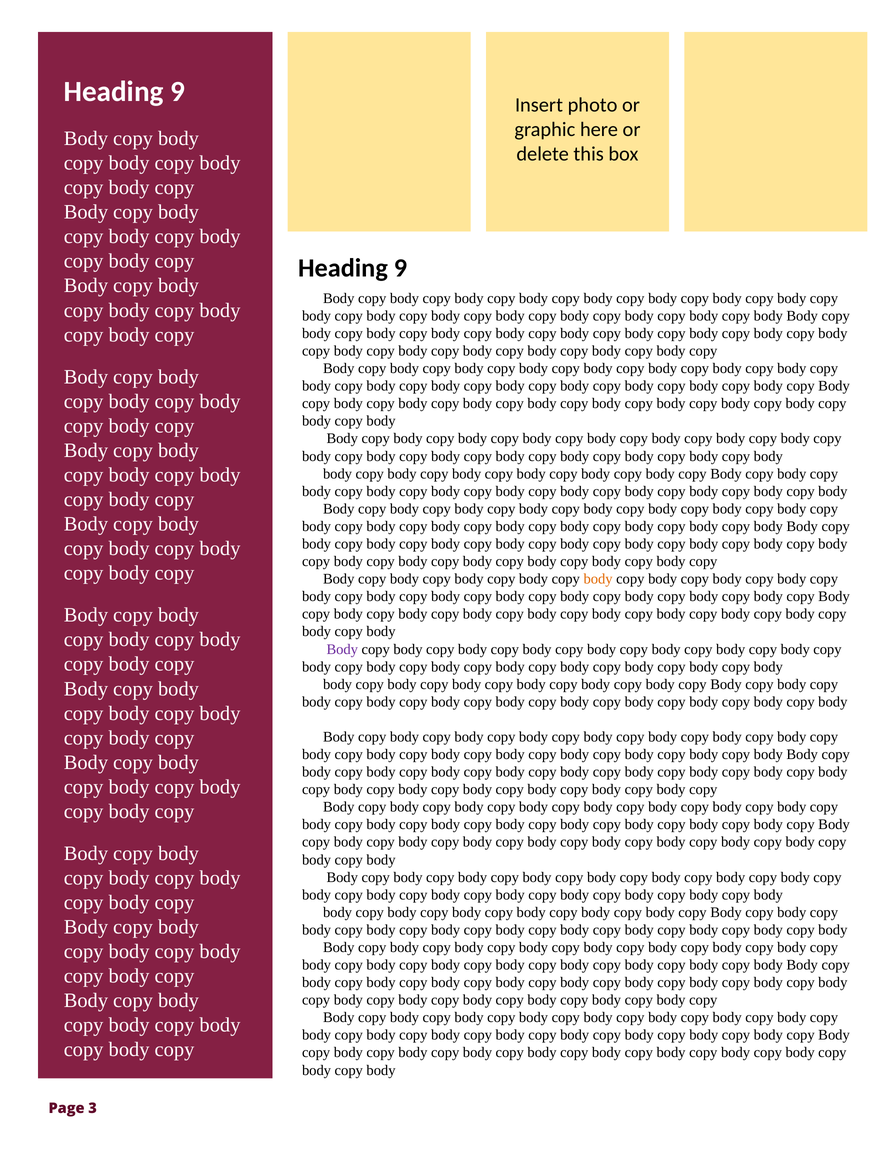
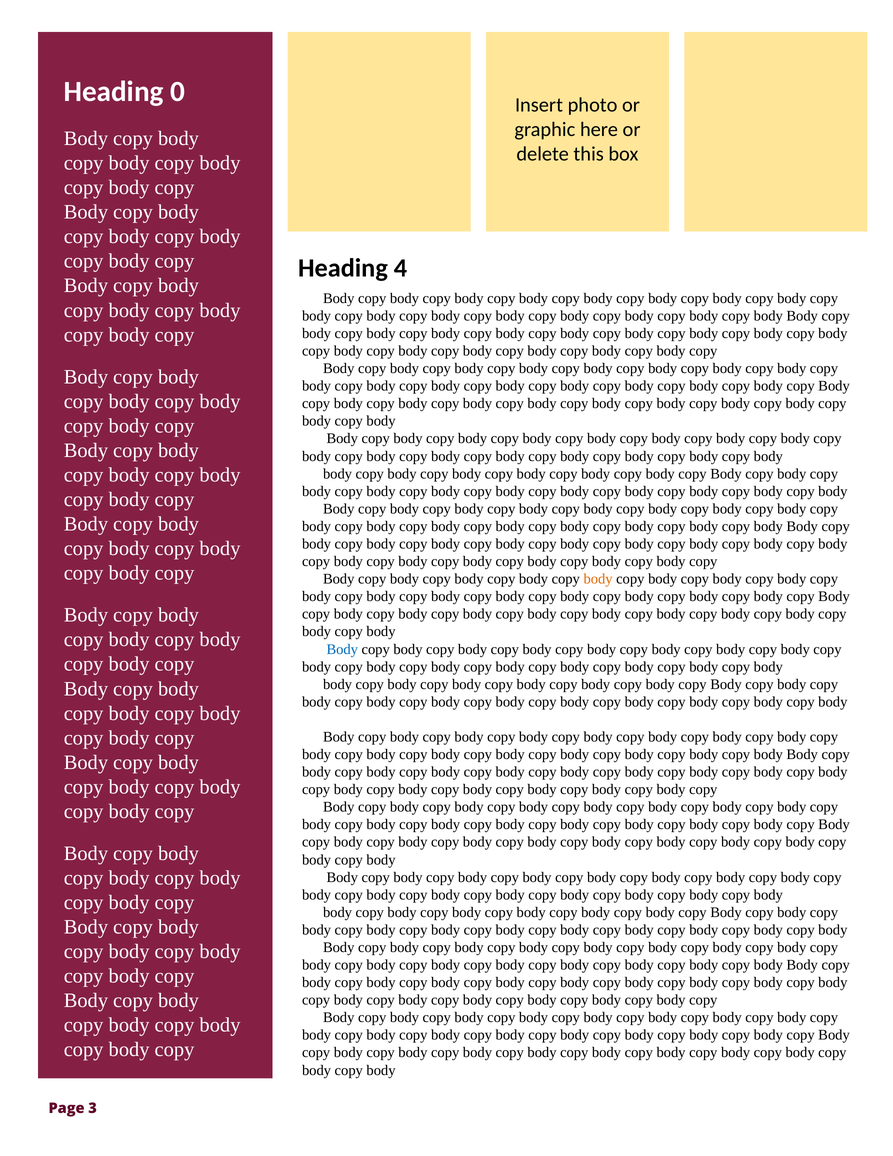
9: 9 -> 0 (178, 92)
9: 9 -> 4 (400, 268)
Body colour: purple -> blue (342, 649)
